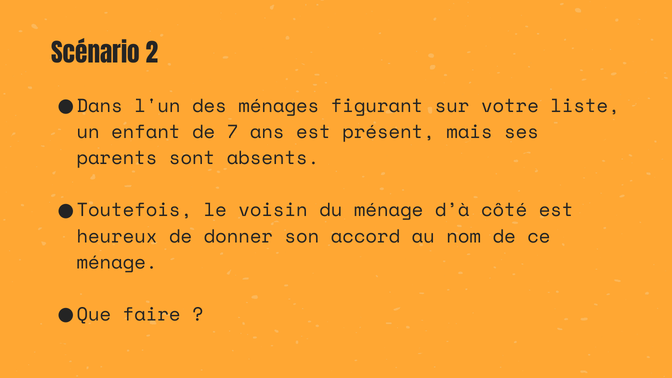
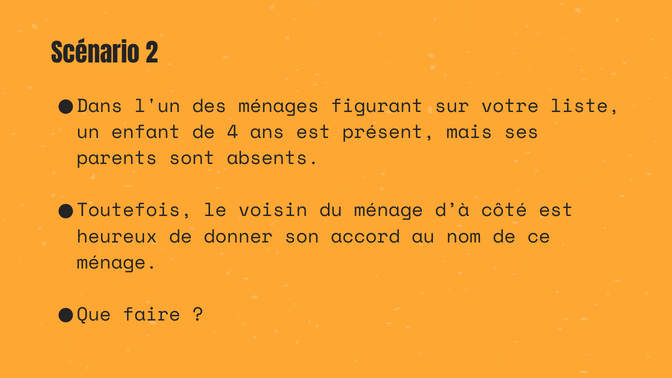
7: 7 -> 4 (233, 132)
